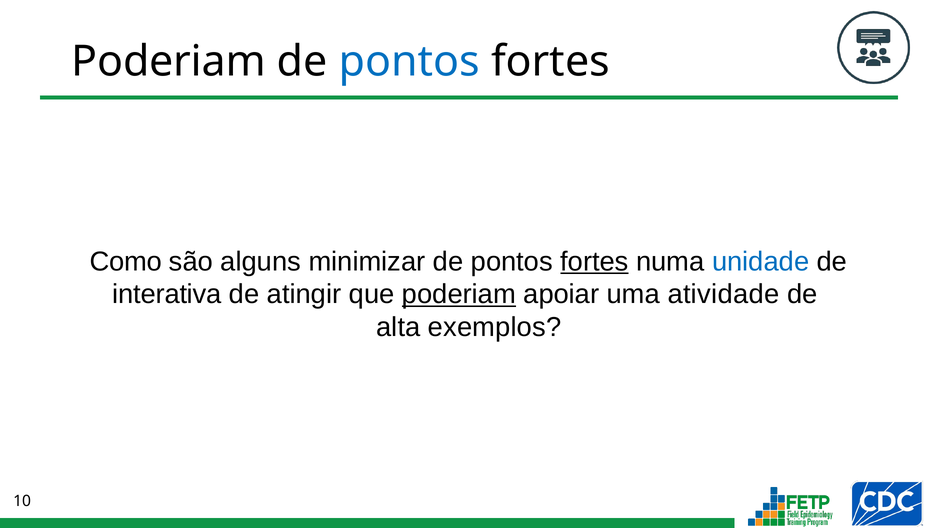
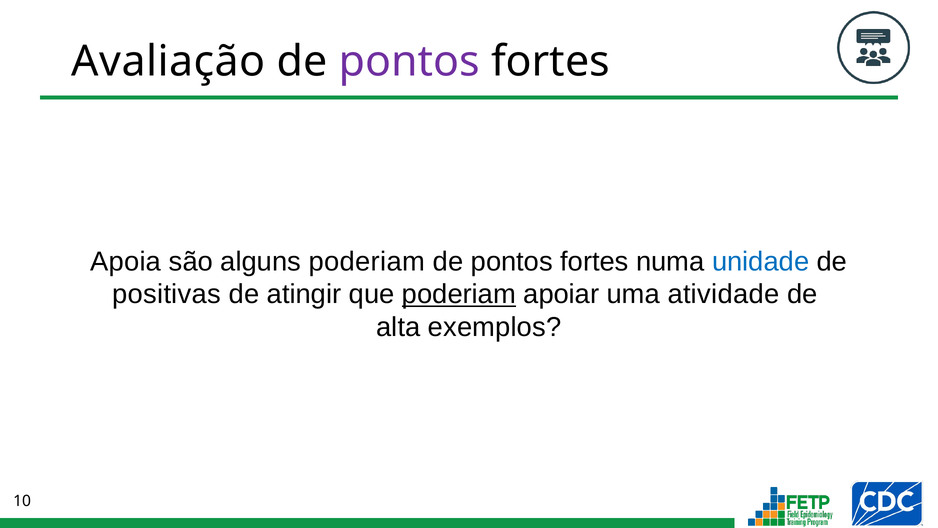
Poderiam: Poderiam -> Avaliação (168, 62)
pontos colour: blue -> purple (409, 62)
Como: Como -> Apoia (126, 261)
alguns minimizar: minimizar -> poderiam (367, 261)
fortes underline: present -> none (595, 261)
interativa: interativa -> positivas (167, 294)
